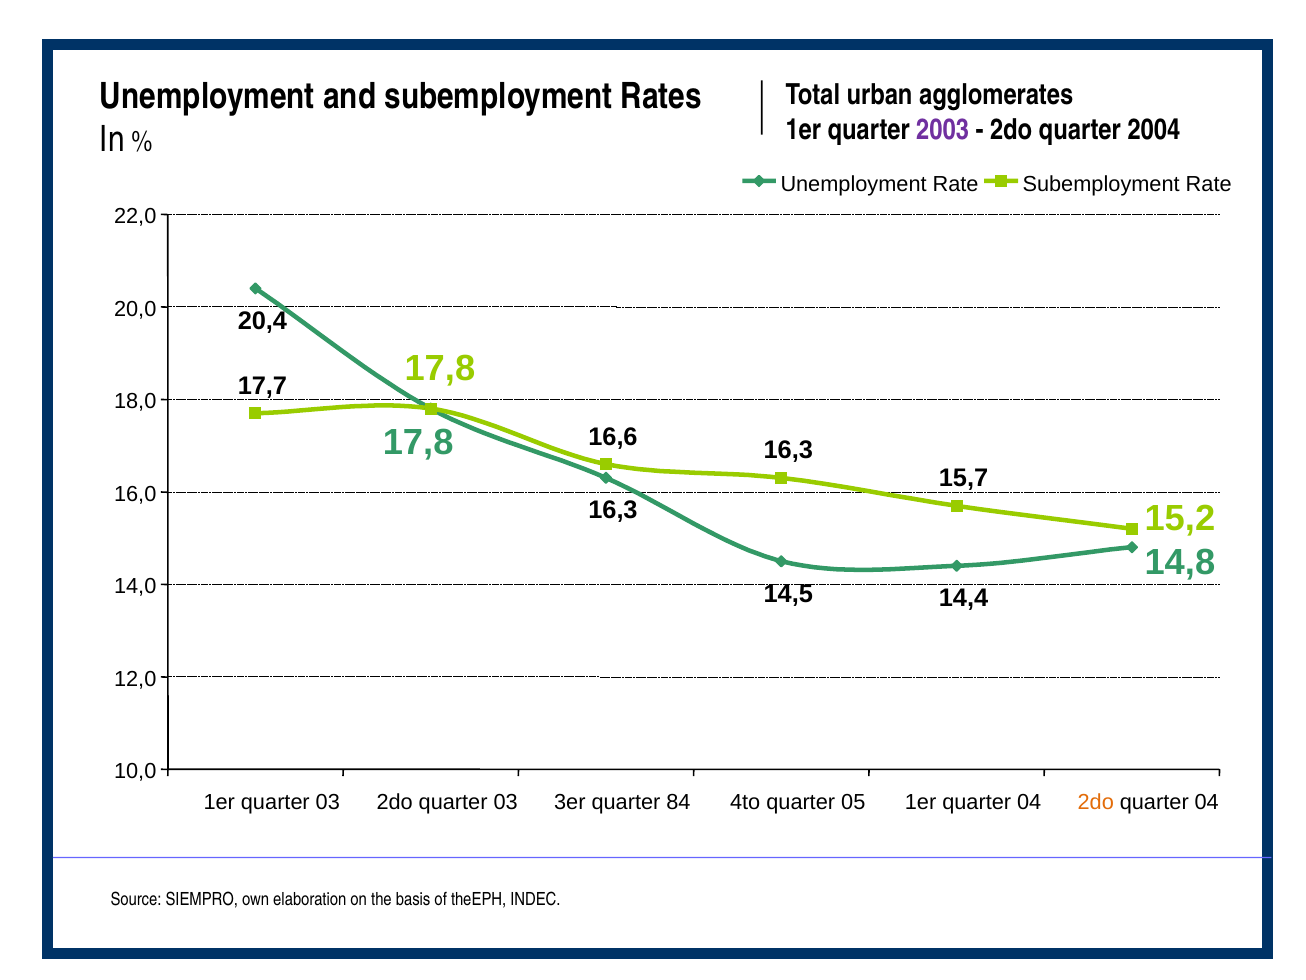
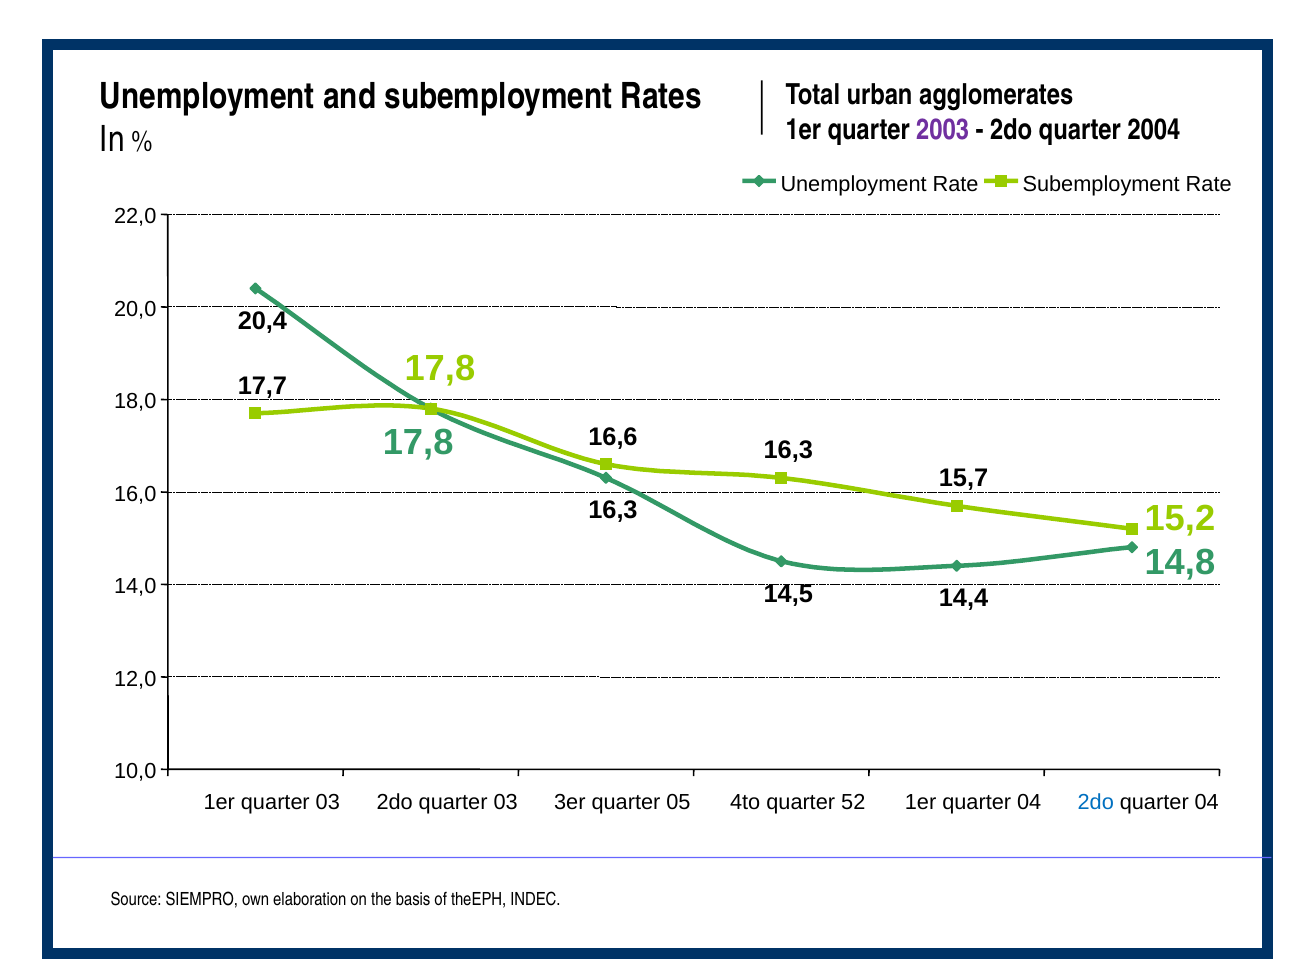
84: 84 -> 05 (678, 802)
05: 05 -> 52 (853, 802)
2do colour: orange -> blue (1096, 802)
